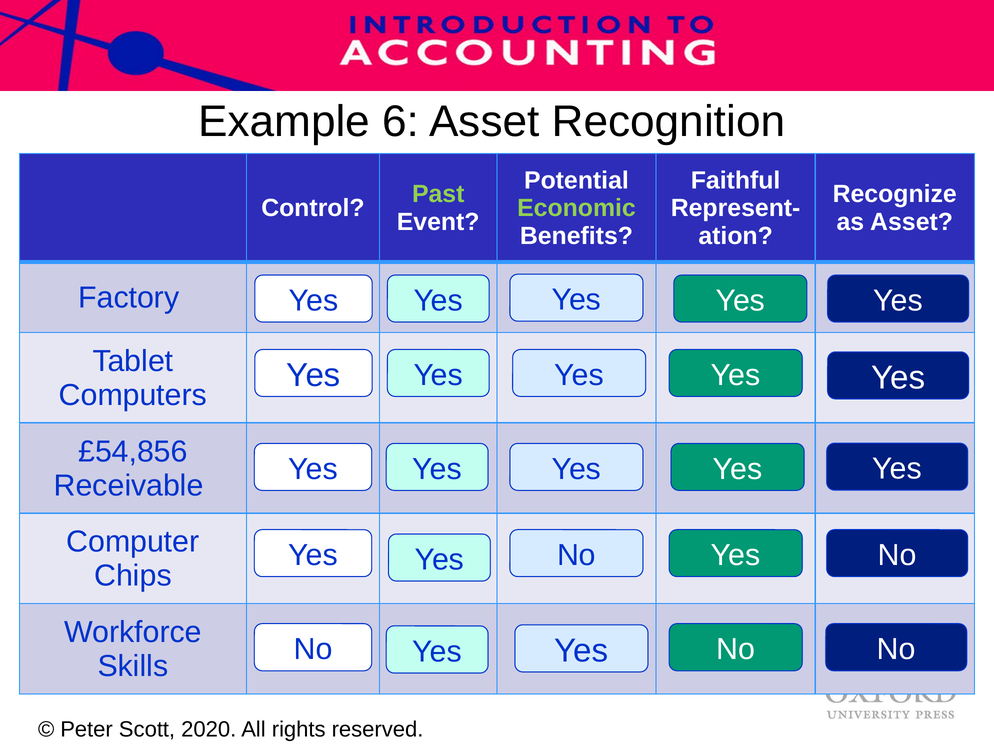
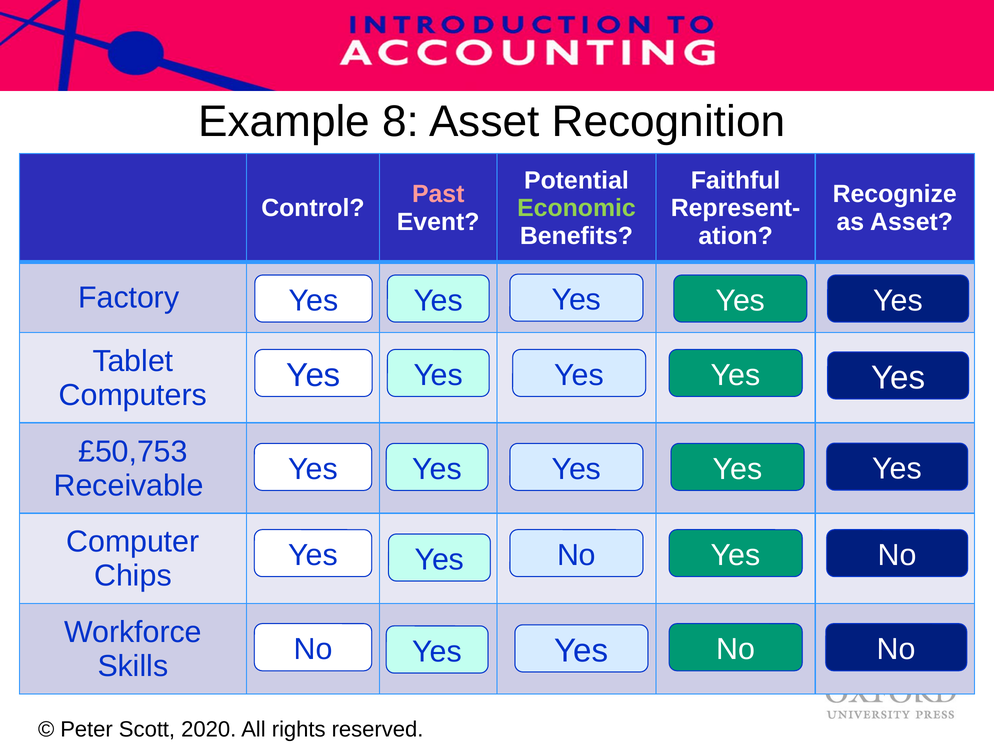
6: 6 -> 8 (401, 122)
Past colour: light green -> pink (438, 194)
£54,856: £54,856 -> £50,753 (133, 451)
